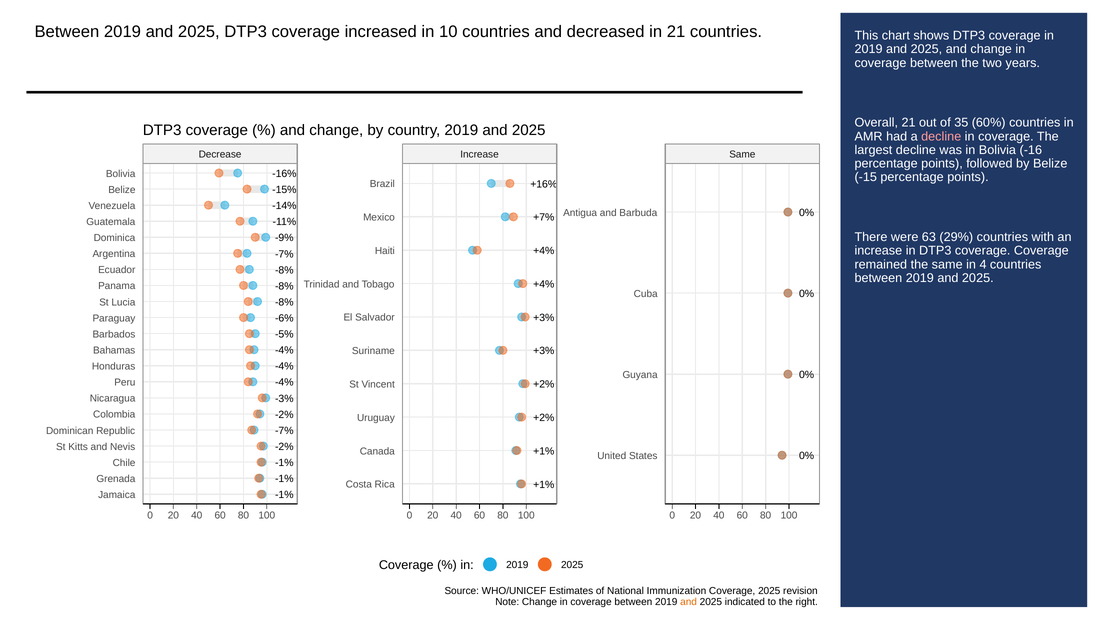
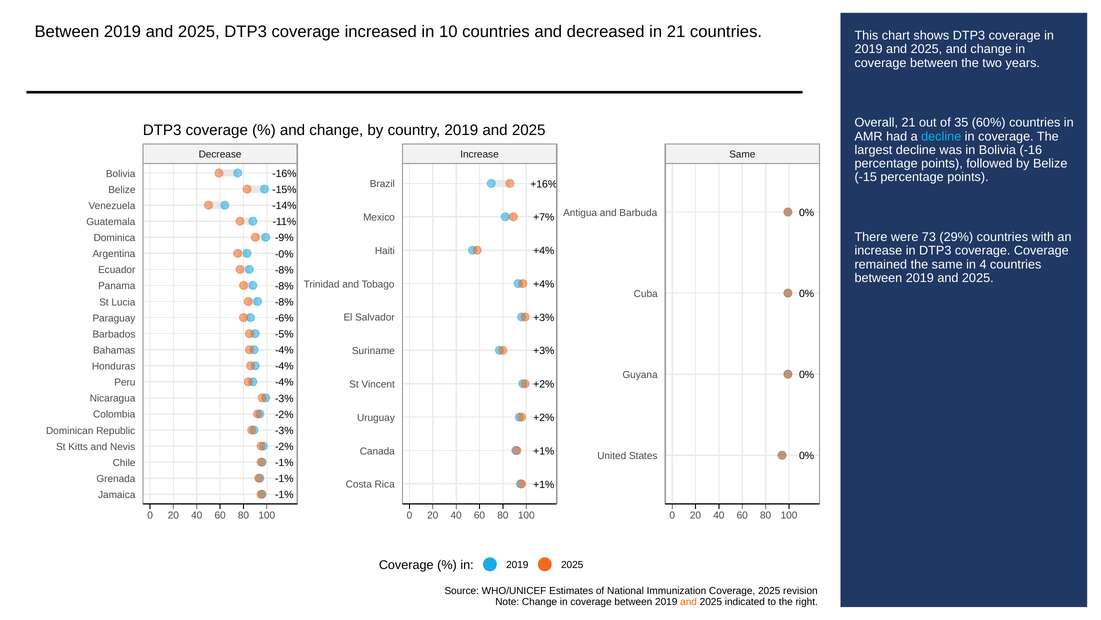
decline colour: pink -> light blue (941, 136)
63: 63 -> 73 (929, 237)
-7%: -7% -> -0% (284, 254)
-7%: -7% -> -3% (284, 430)
